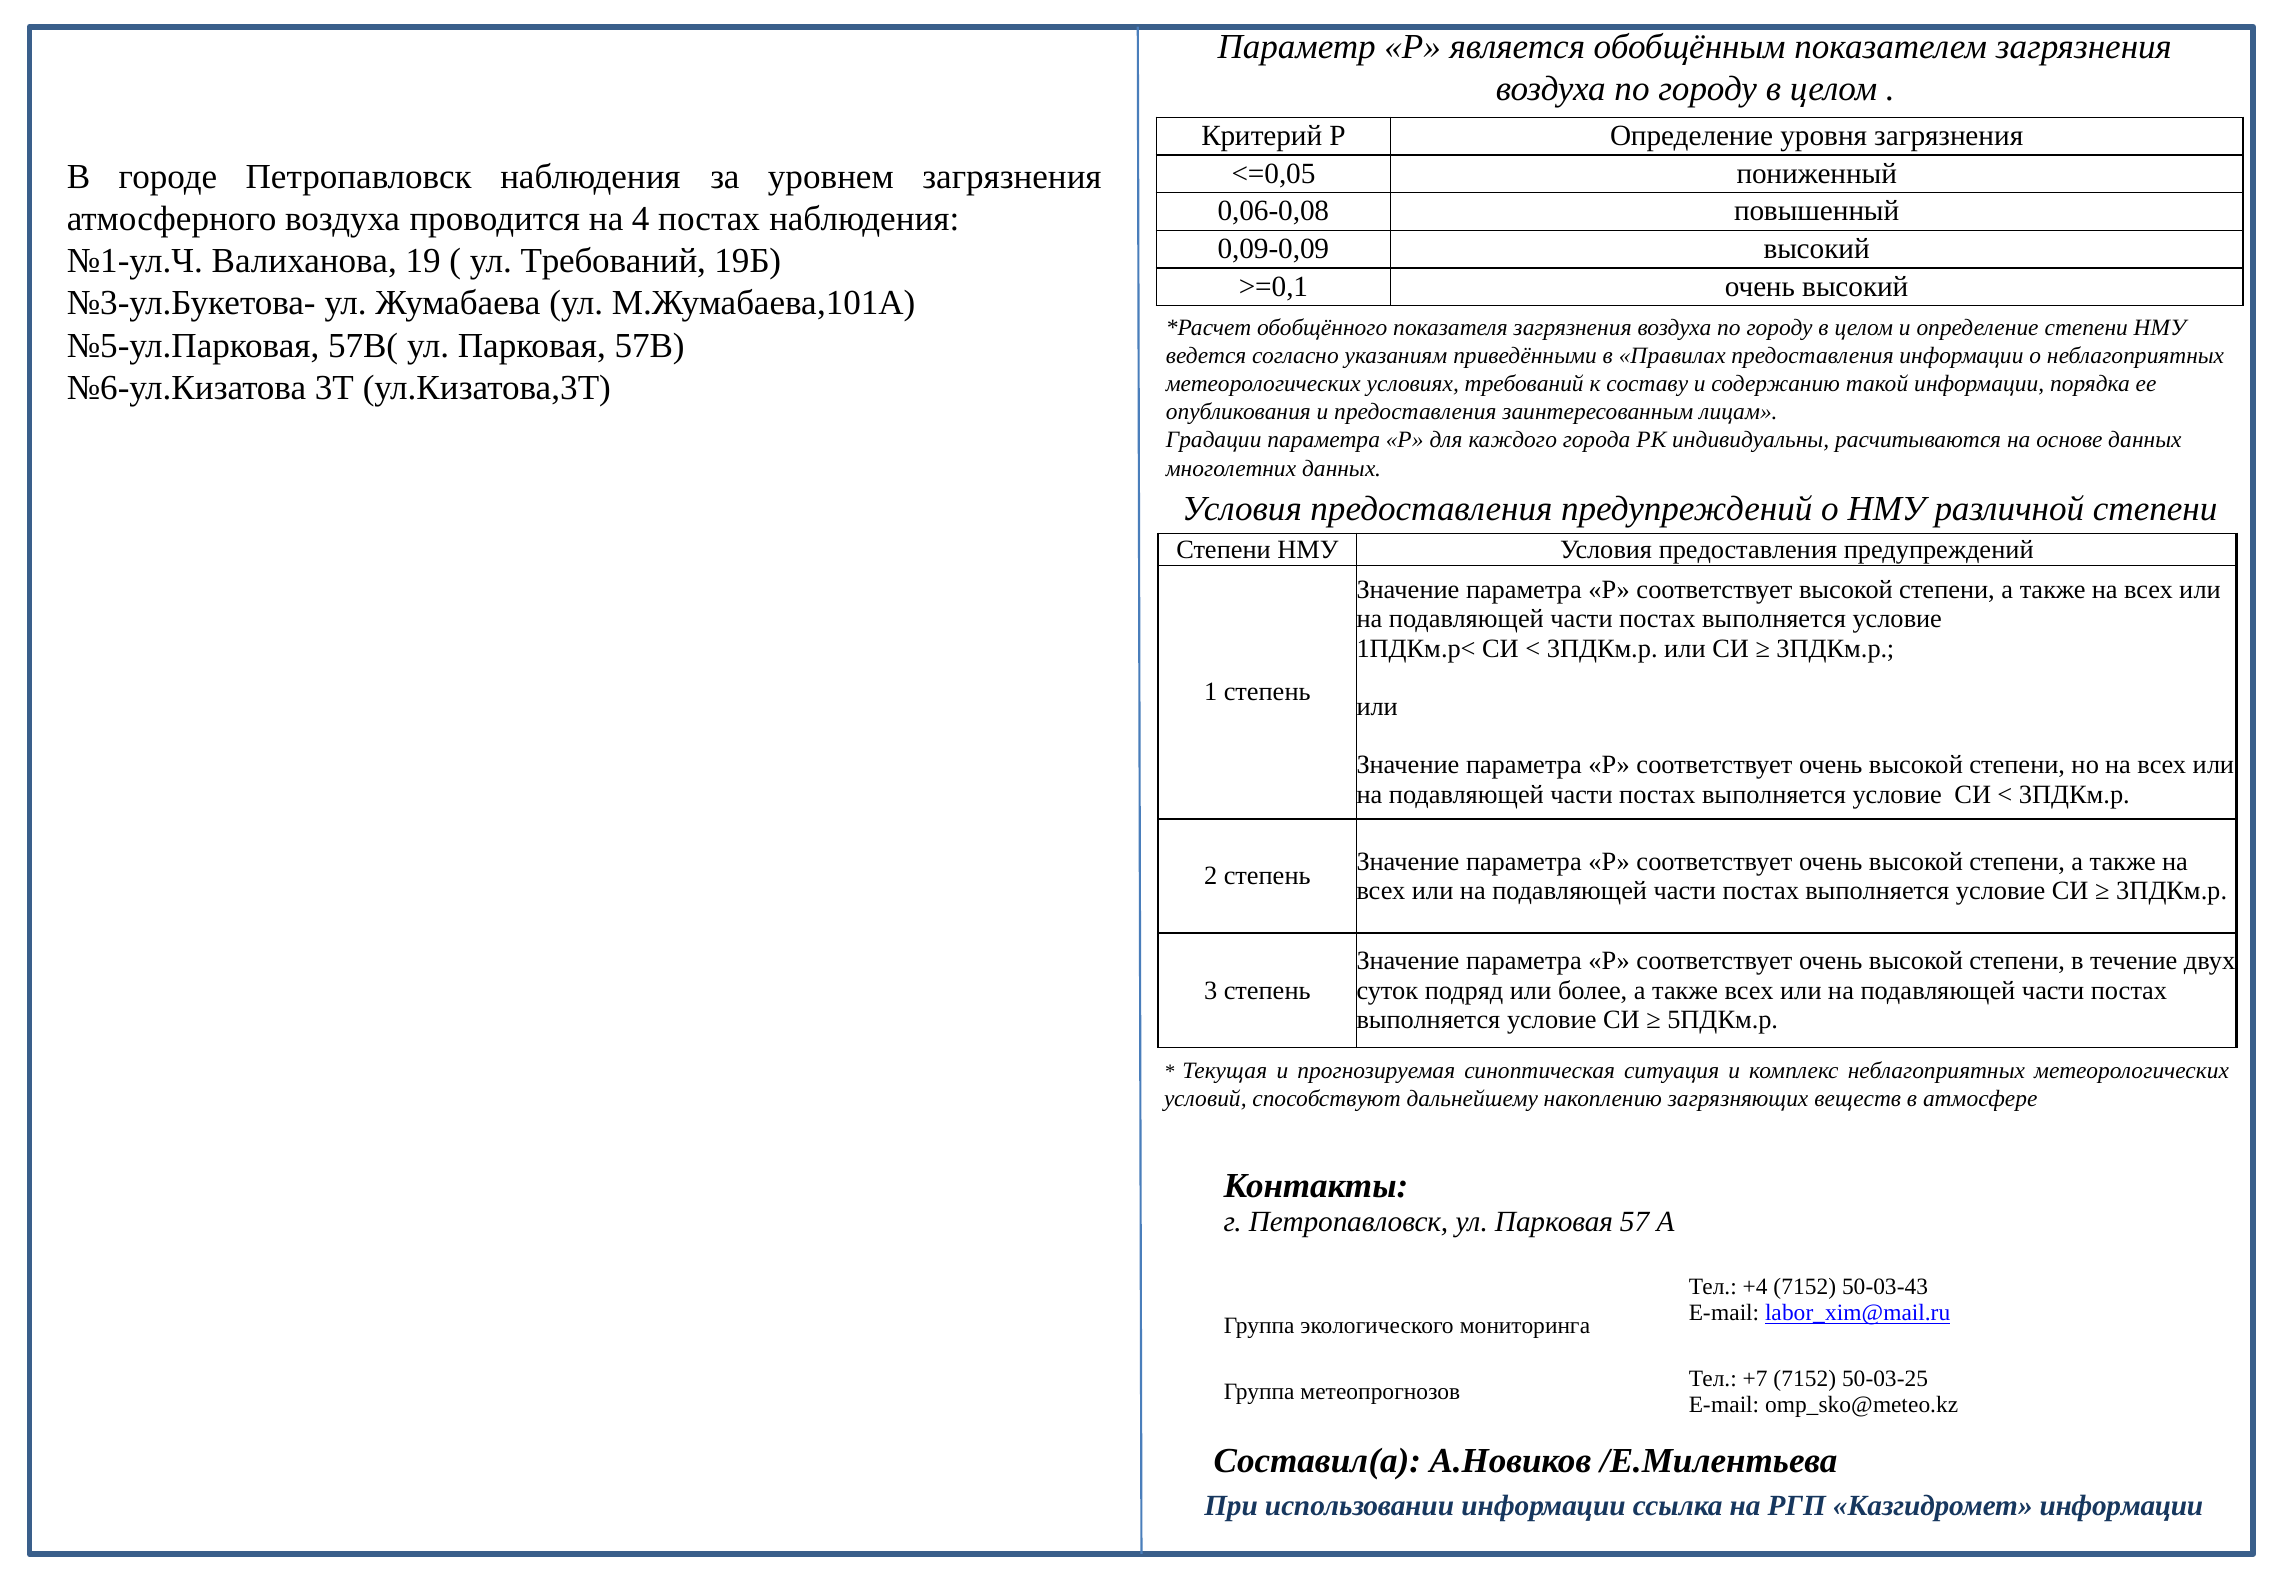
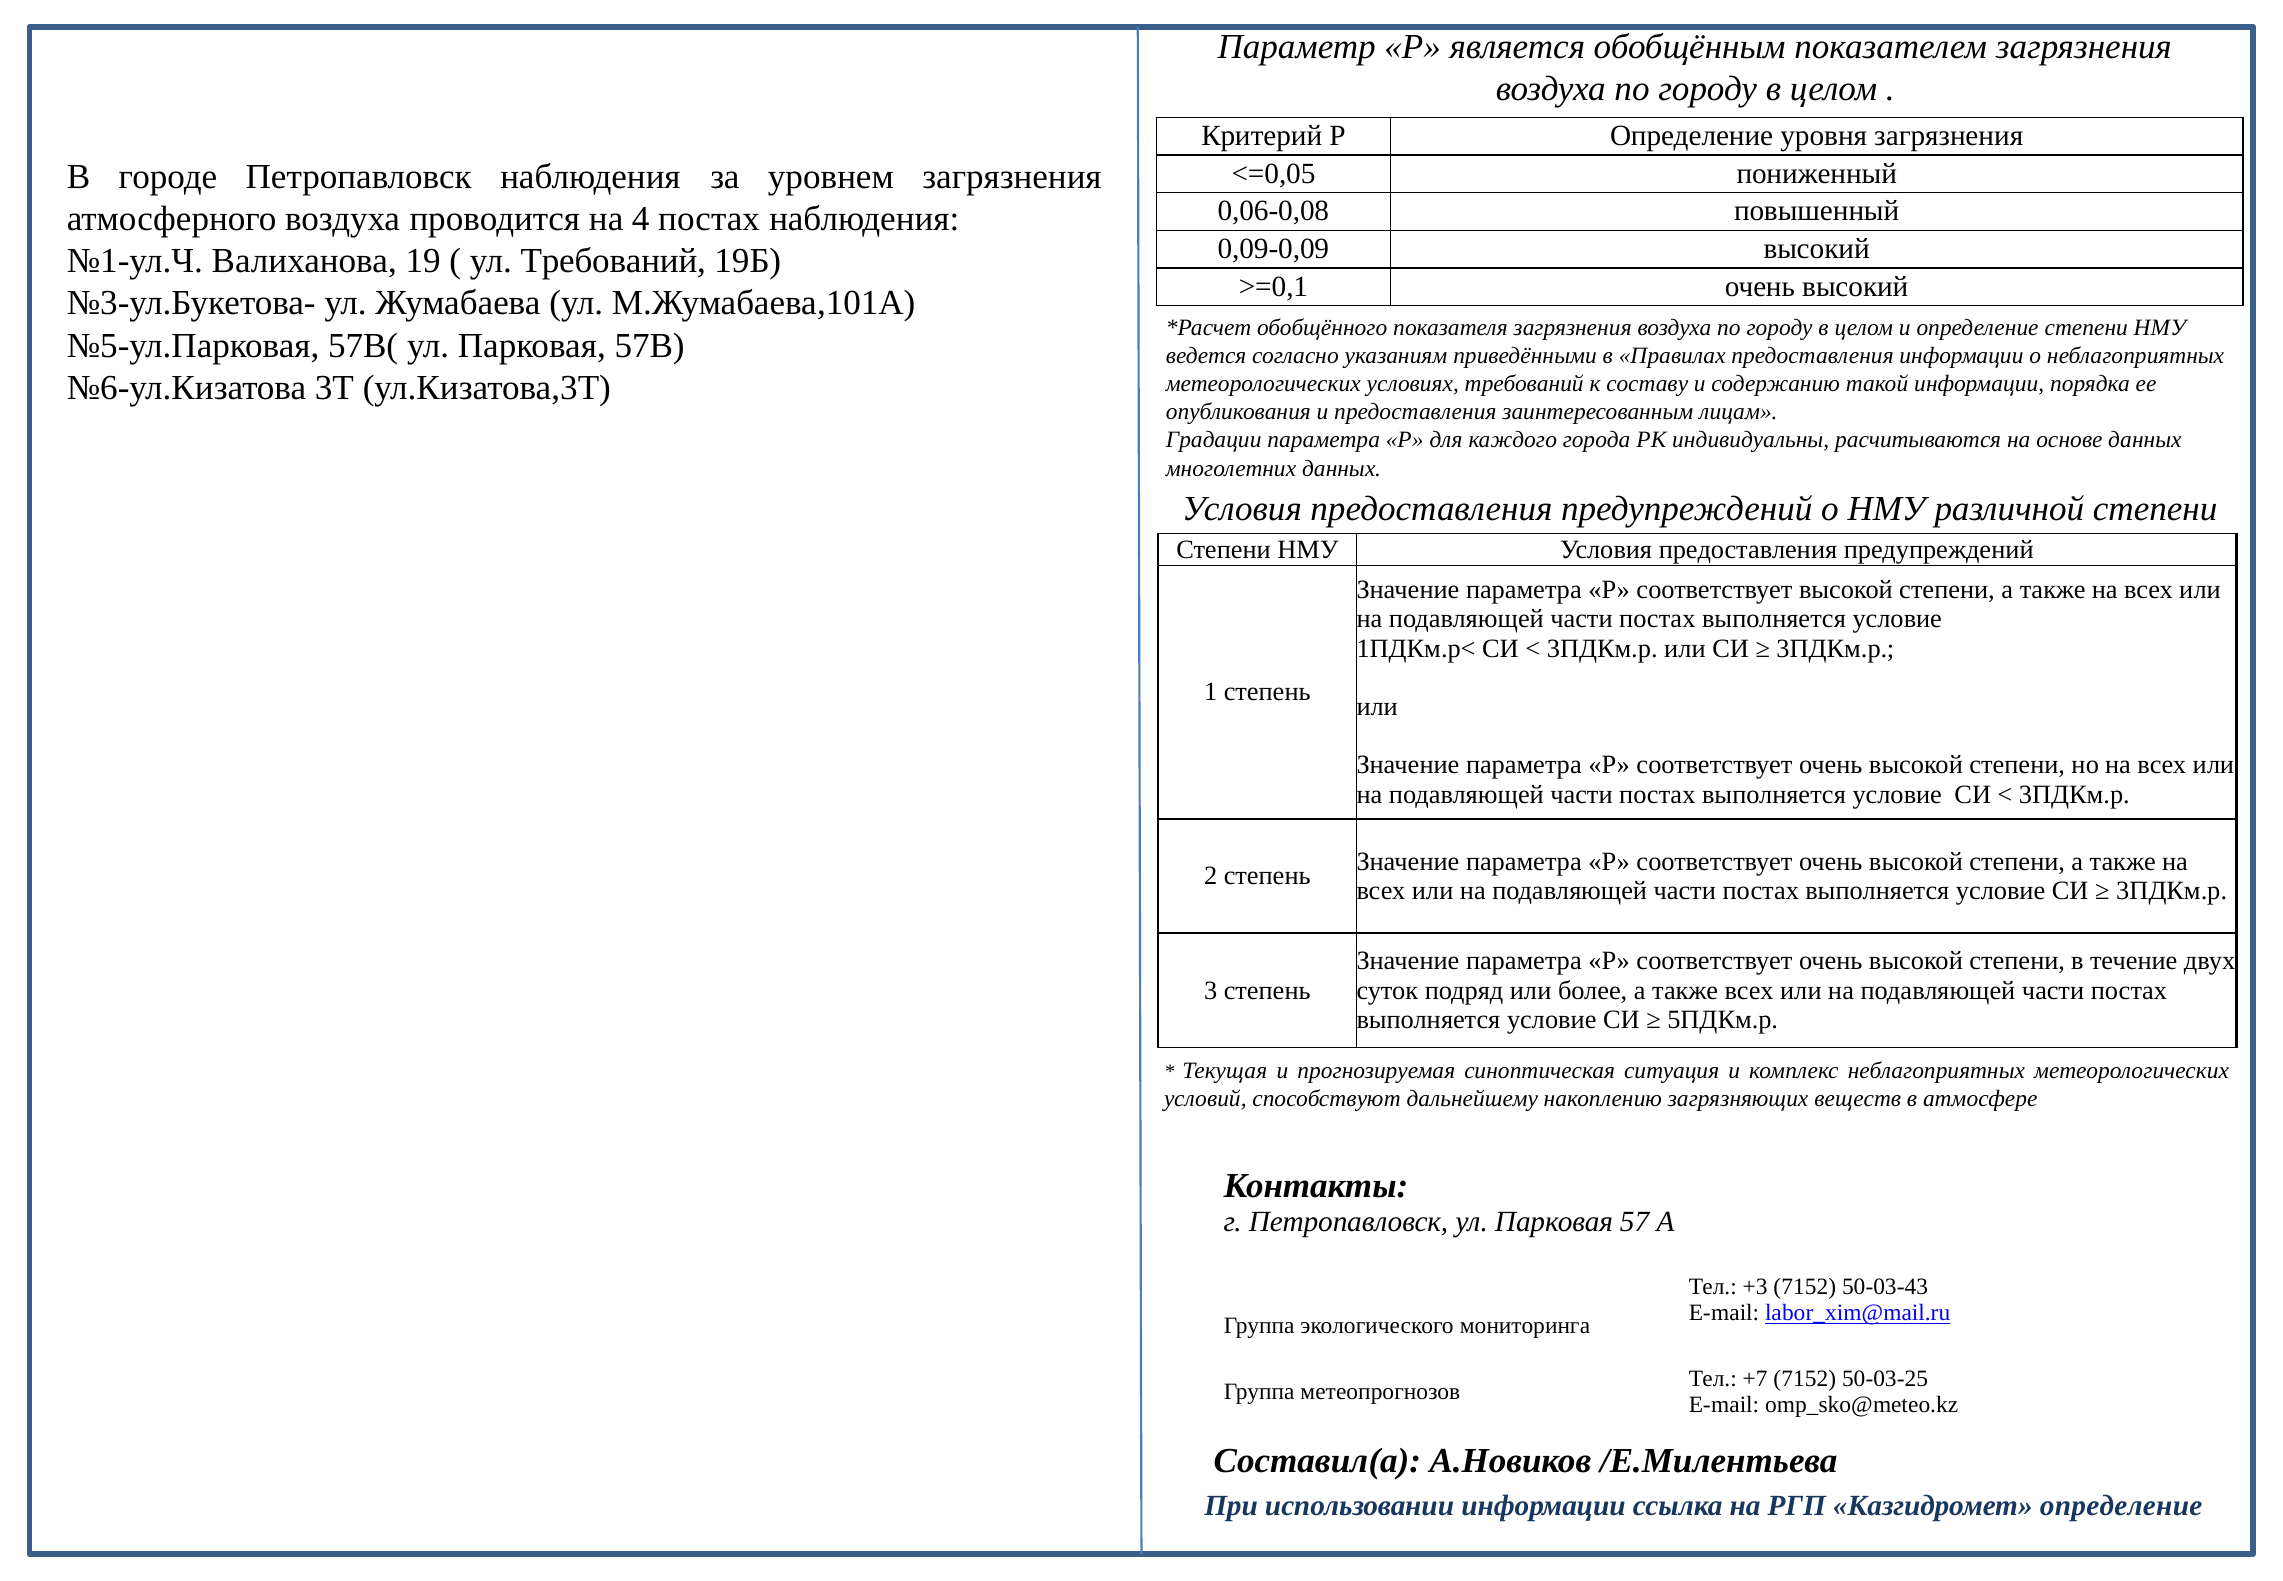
+4: +4 -> +3 (1755, 1287)
Казгидромет информации: информации -> определение (2121, 1505)
